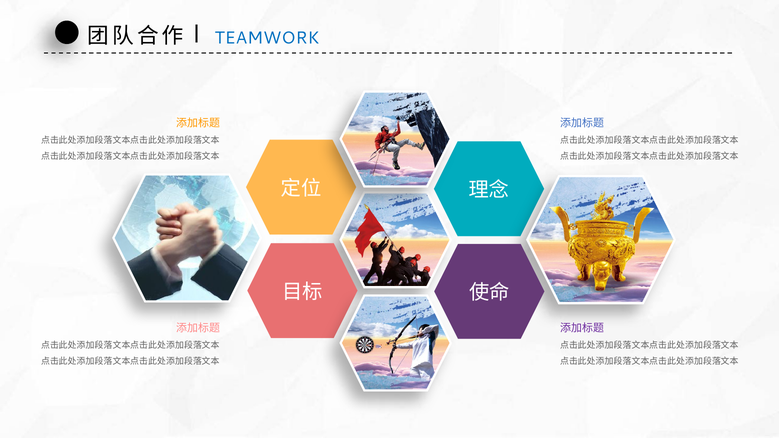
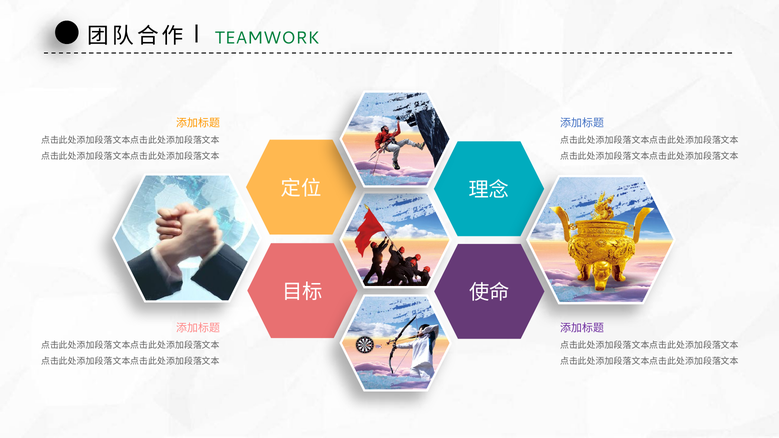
TEAMWORK colour: blue -> green (267, 38)
